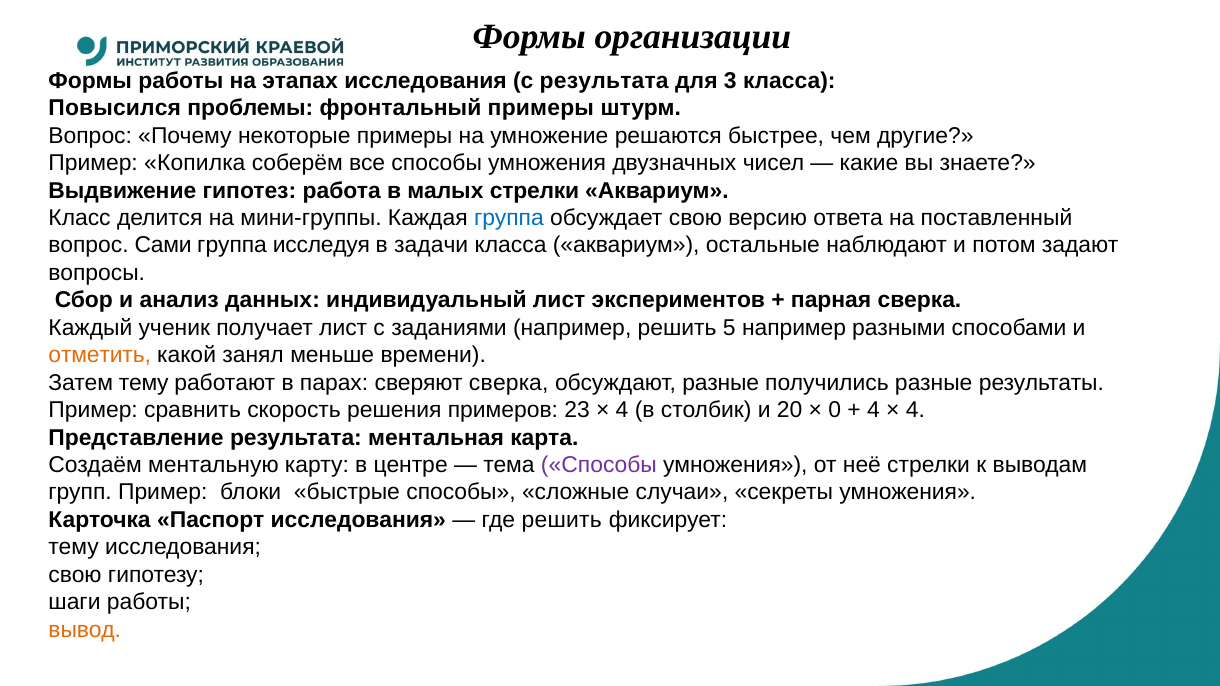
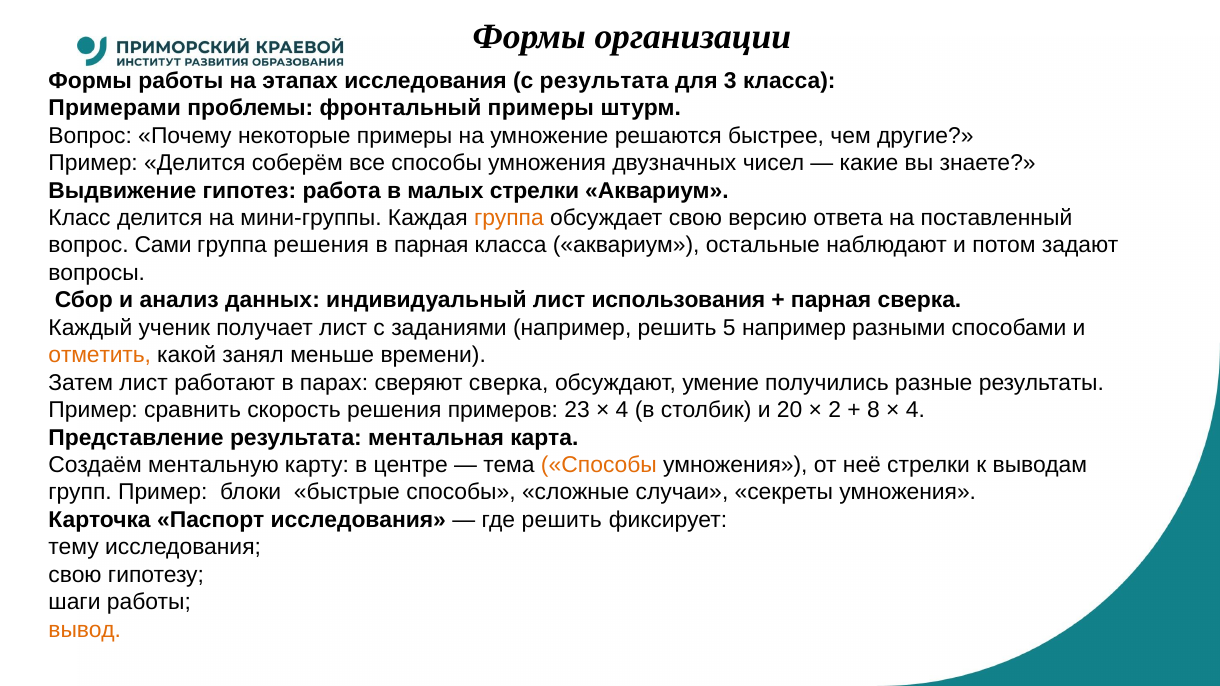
Повысился: Повысился -> Примерами (115, 108)
Пример Копилка: Копилка -> Делится (195, 163)
группа colour: blue -> orange (509, 218)
группа исследуя: исследуя -> решения (321, 245)
в задачи: задачи -> парная (431, 245)
экспериментов: экспериментов -> использования (678, 300)
Затем тему: тему -> лист (144, 383)
обсуждают разные: разные -> умение (721, 383)
0: 0 -> 2 (835, 410)
4: 4 -> 8 (873, 410)
Способы colour: purple -> orange (599, 465)
